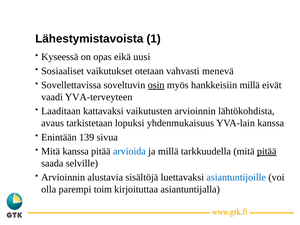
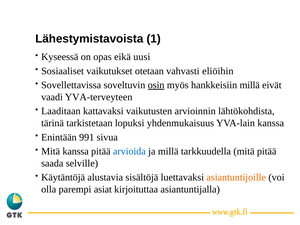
menevä: menevä -> eliöihin (218, 71)
avaus: avaus -> tärinä (53, 123)
139: 139 -> 991 (87, 137)
pitää underline: present -> none (267, 151)
Arvioinnin: Arvioinnin -> Käytäntöjä (63, 177)
asiantuntijoille colour: blue -> orange (236, 177)
toim: toim -> asiat (103, 189)
